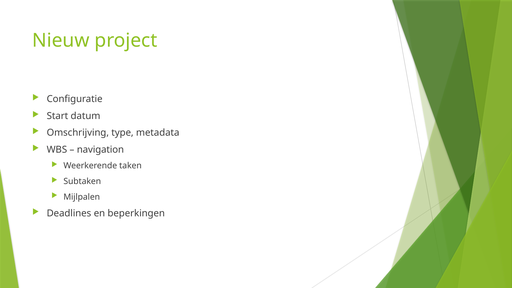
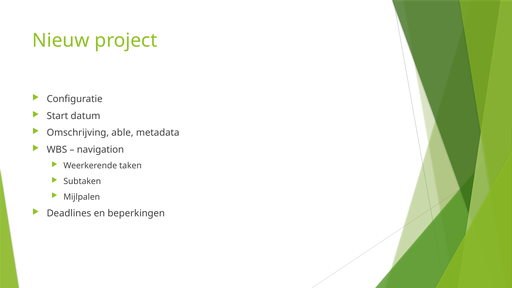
type: type -> able (122, 133)
